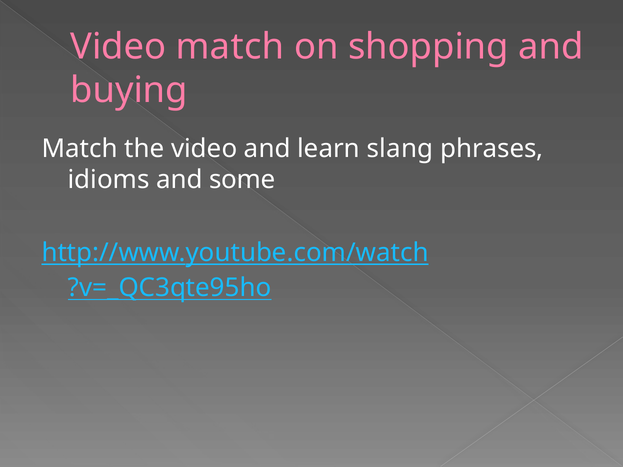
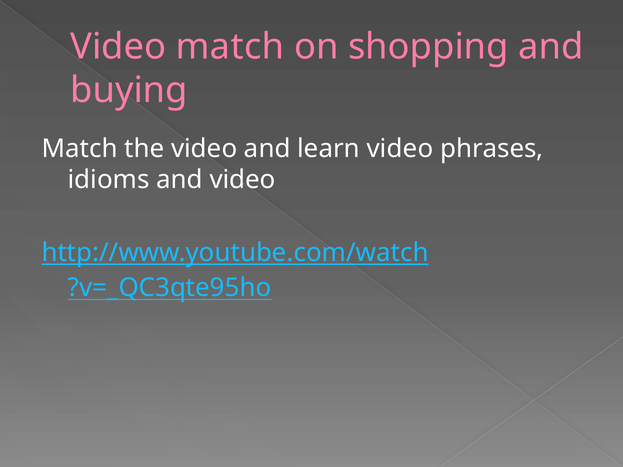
learn slang: slang -> video (400, 149)
and some: some -> video (242, 180)
